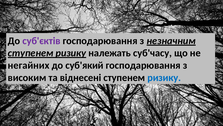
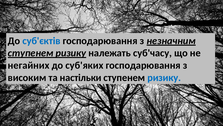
суб'єктів colour: purple -> blue (41, 41)
суб'який: суб'який -> суб'яких (84, 65)
віднесені: віднесені -> настільки (81, 77)
